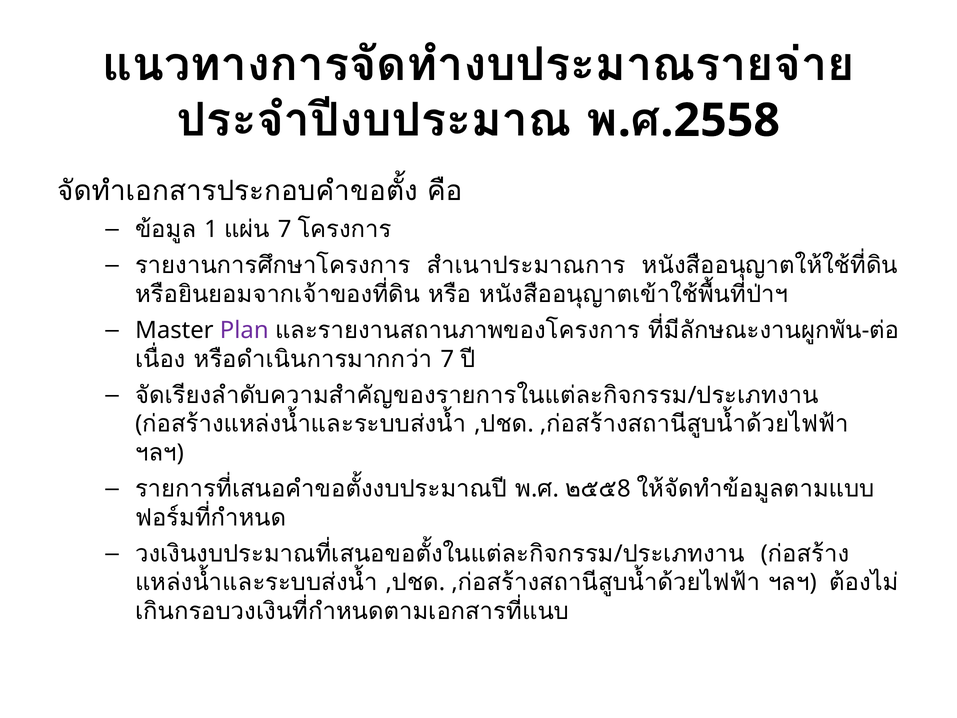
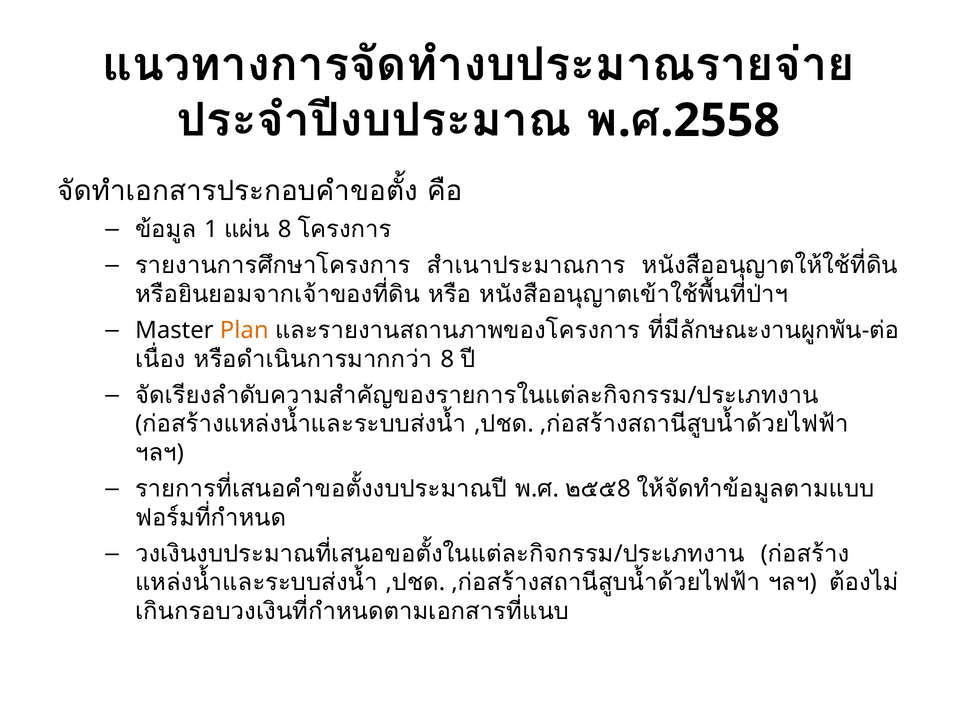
7: 7 -> 8 (285, 229)
Plan colour: purple -> orange (244, 330)
7: 7 -> 8 (447, 359)
